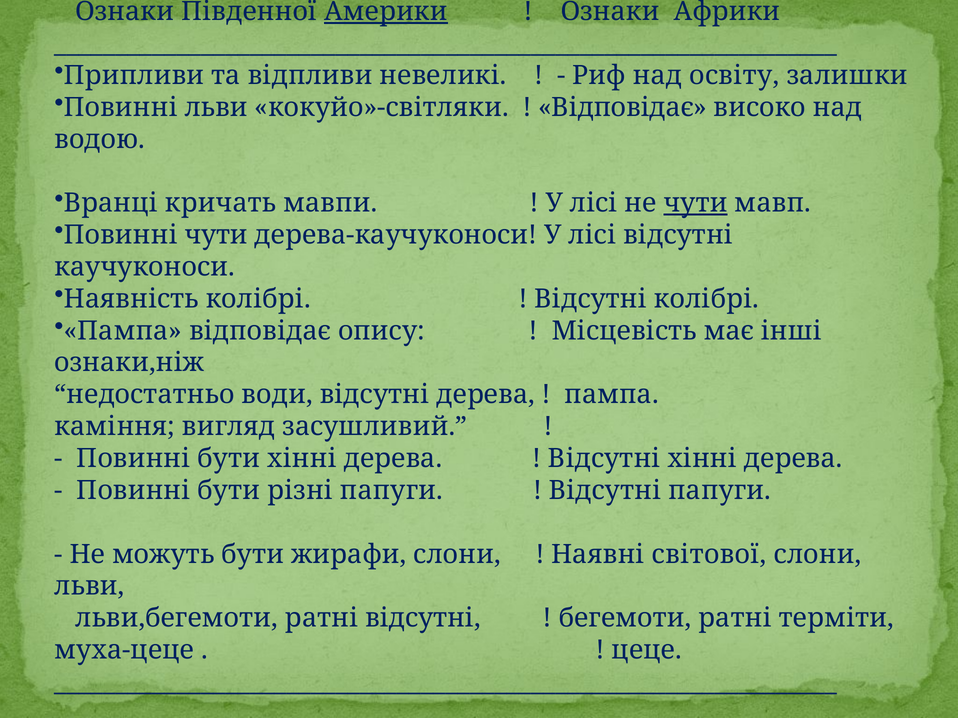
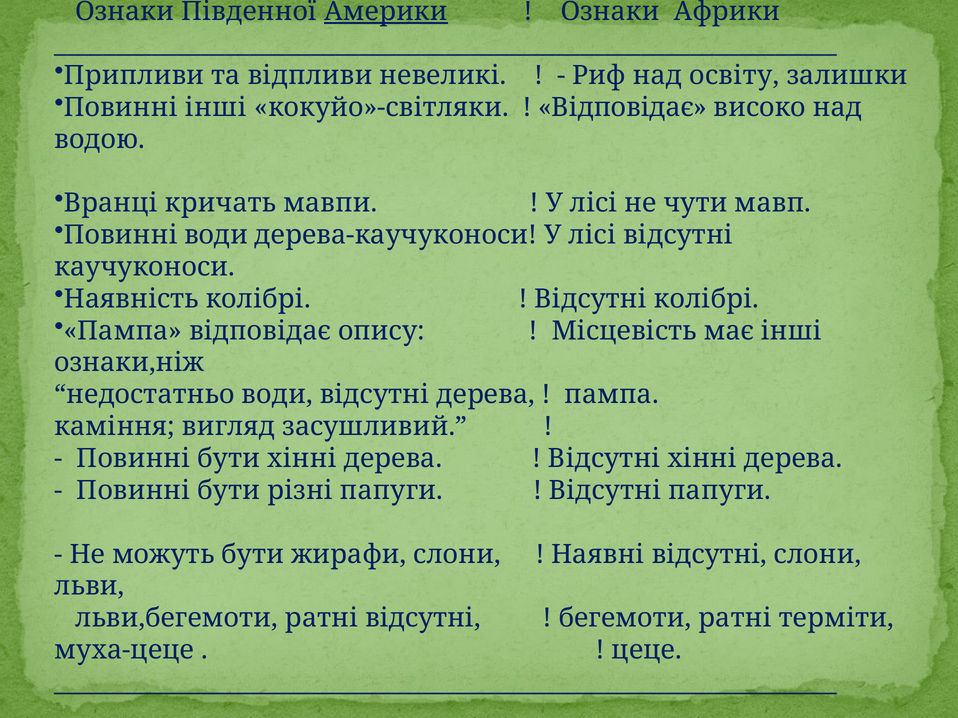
Повинні льви: льви -> інші (216, 107)
чути underline: present -> none (696, 203)
Повинні чути: чути -> води (216, 235)
Наявні світової: світової -> відсутні (709, 555)
